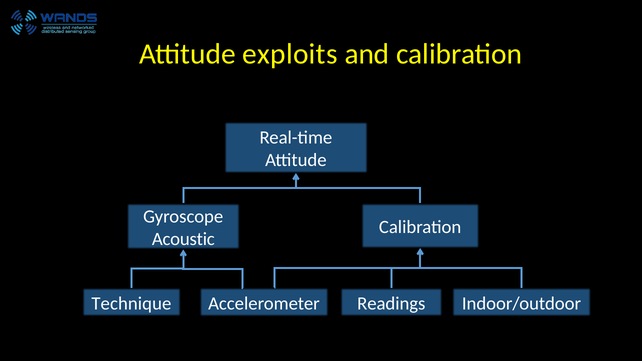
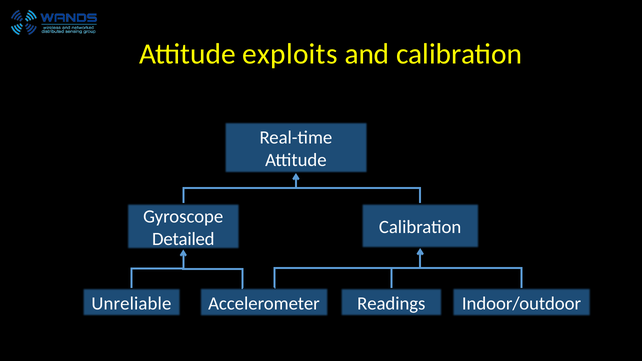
Acoustic: Acoustic -> Detailed (183, 239)
Technique: Technique -> Unreliable (131, 304)
